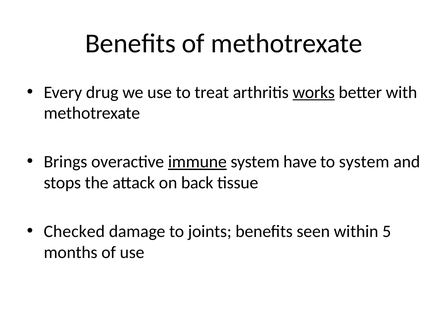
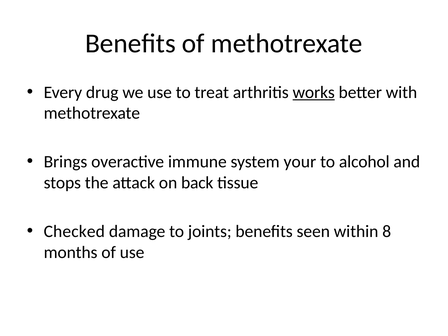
immune underline: present -> none (197, 162)
have: have -> your (300, 162)
to system: system -> alcohol (364, 162)
5: 5 -> 8 (387, 231)
